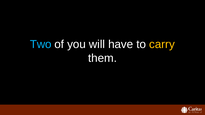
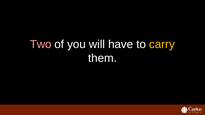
Two colour: light blue -> pink (41, 44)
